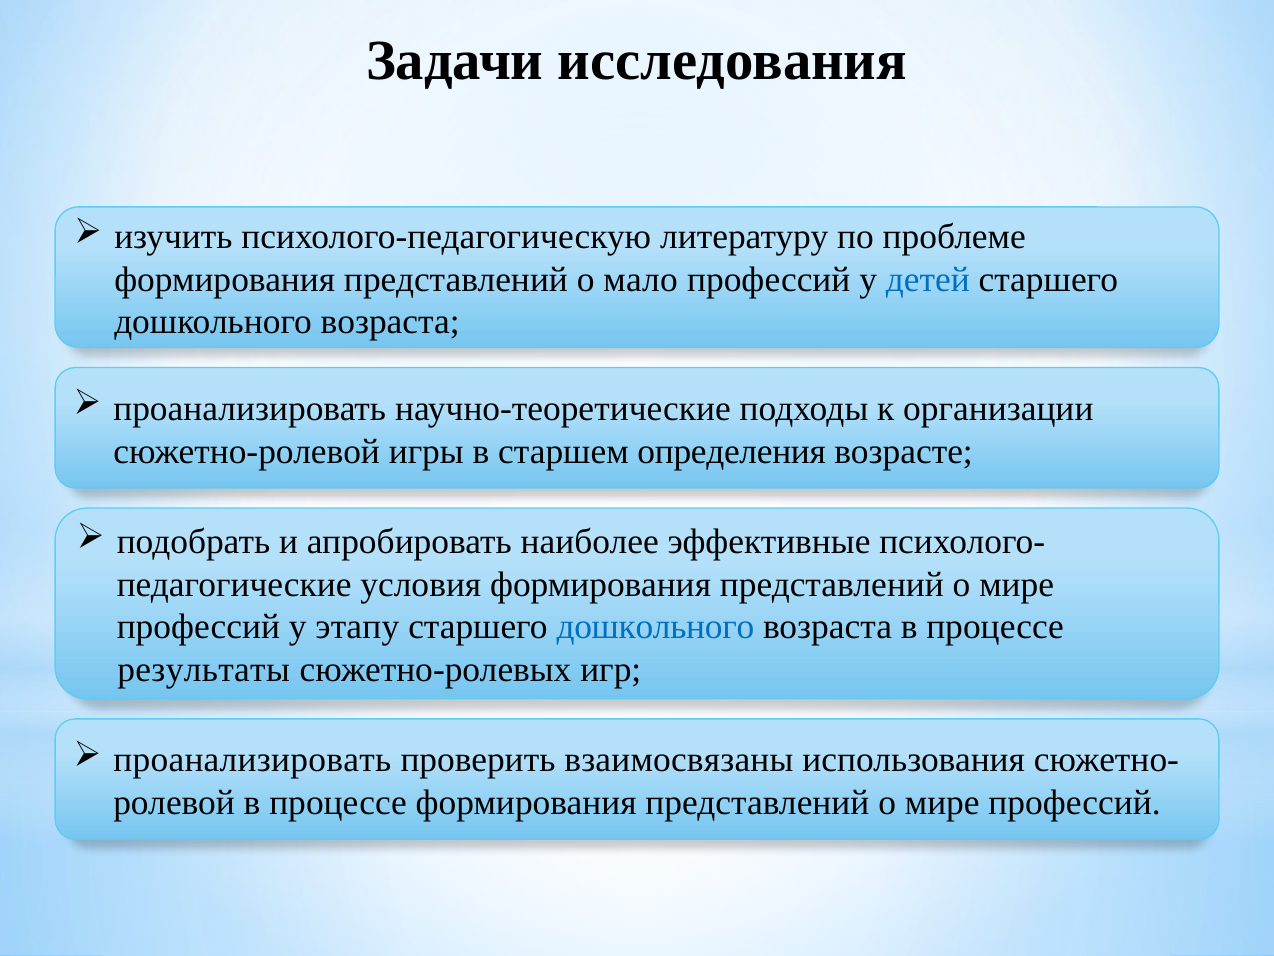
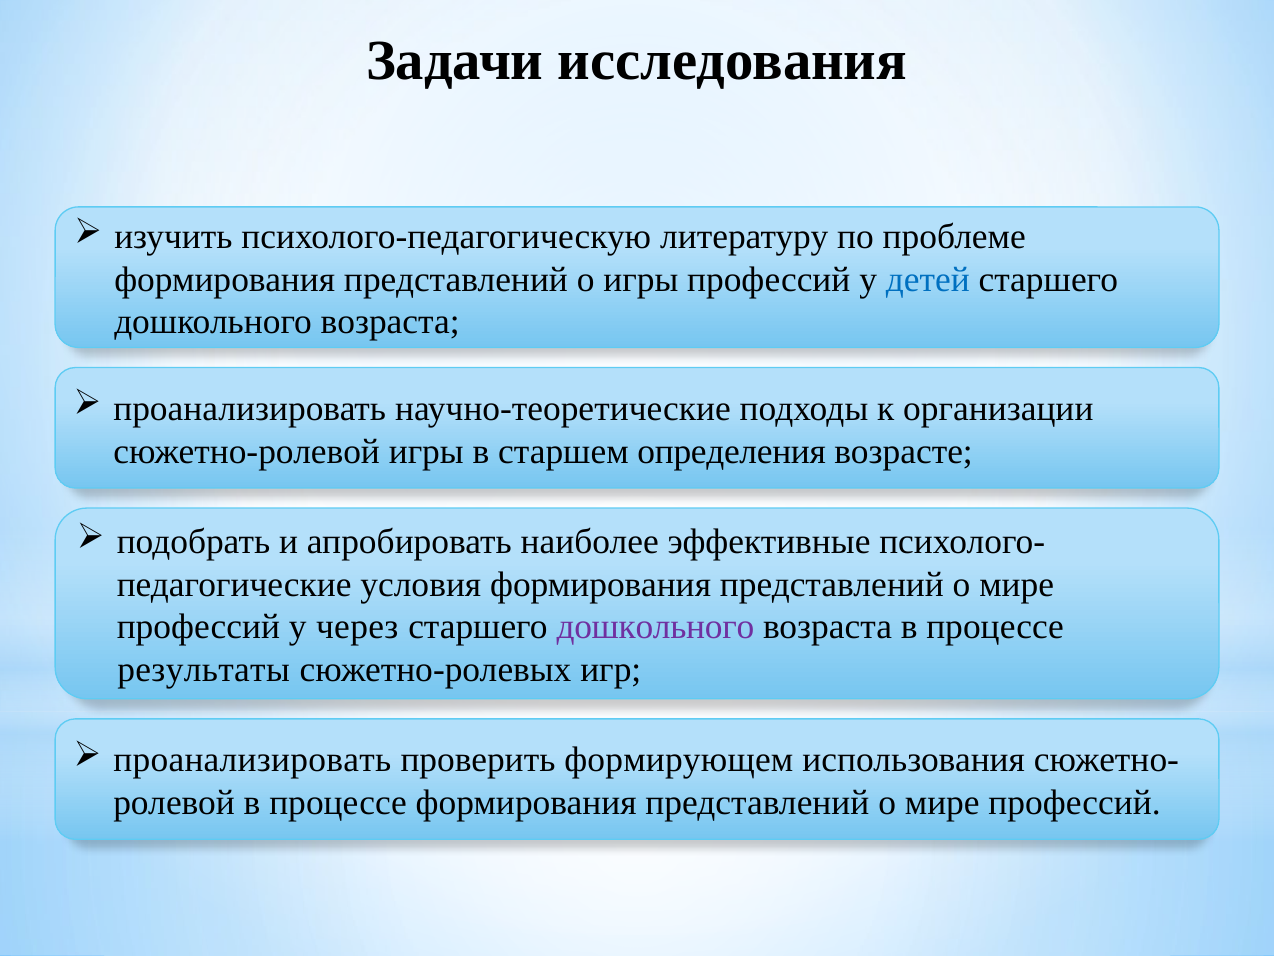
о мало: мало -> игры (641, 279)
этапу: этапу -> через (357, 627)
дошкольного colour: blue -> purple (655, 627)
взаимосвязаны: взаимосвязаны -> формирующем (679, 760)
